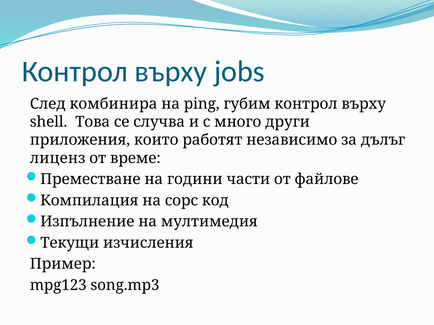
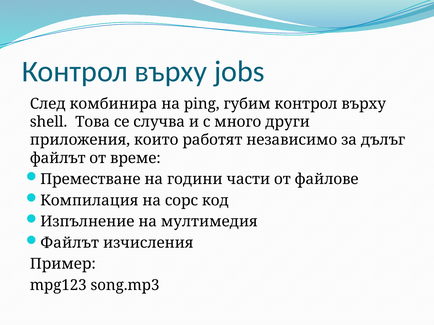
лиценз: лиценз -> файлът (58, 158)
Текущи: Текущи -> Файлът (70, 243)
